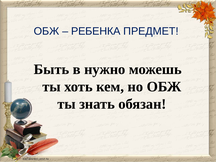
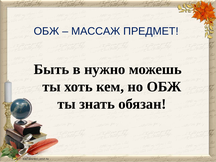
РЕБЕНКА: РЕБЕНКА -> МАССАЖ (96, 31)
